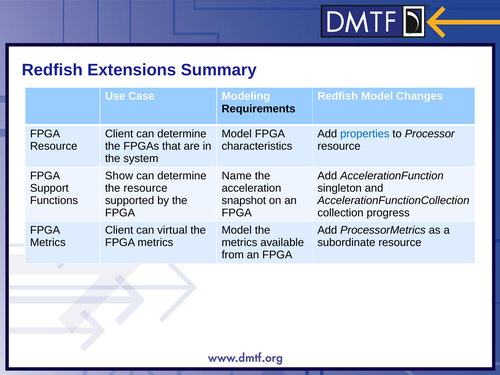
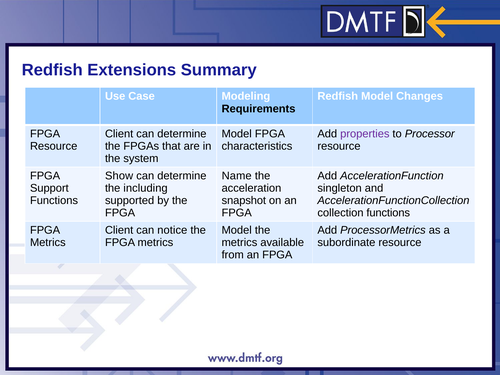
properties colour: blue -> purple (365, 134)
the resource: resource -> including (146, 188)
collection progress: progress -> functions (388, 213)
virtual: virtual -> notice (172, 230)
